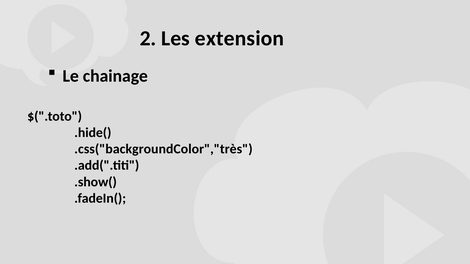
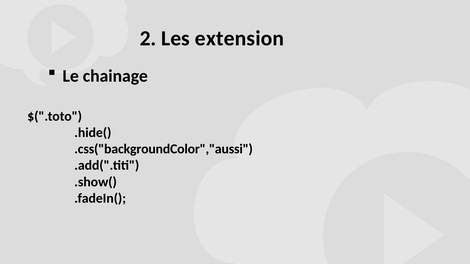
.css("backgroundColor","très: .css("backgroundColor","très -> .css("backgroundColor","aussi (164, 149)
